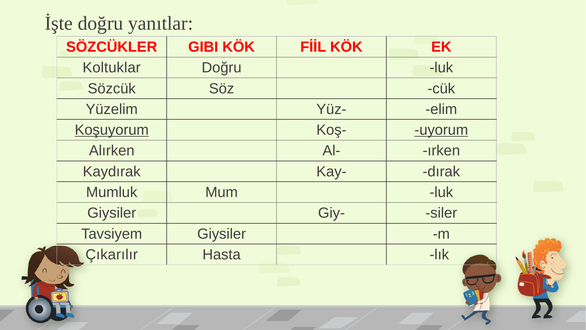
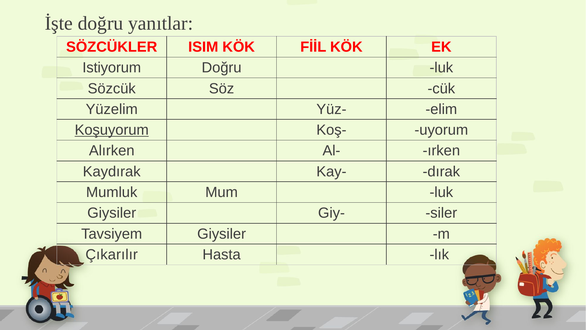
GIBI: GIBI -> ISIM (203, 47)
Koltuklar: Koltuklar -> Istiyorum (112, 68)
uyorum underline: present -> none (441, 130)
